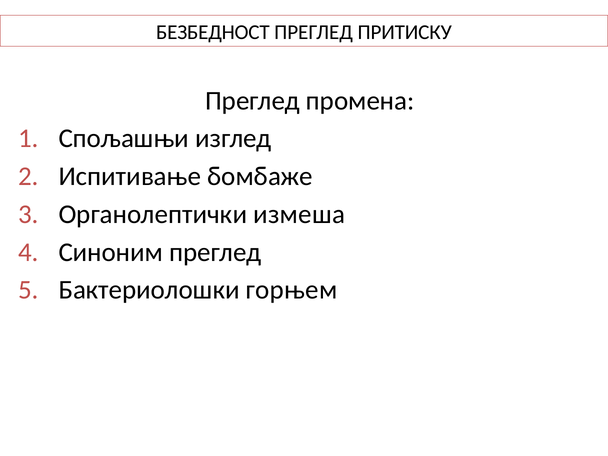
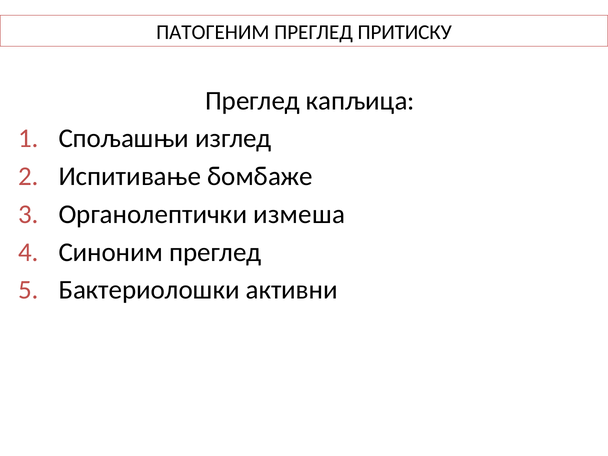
БЕЗБЕДНОСТ: БЕЗБЕДНОСТ -> ПАТОГЕНИМ (213, 32)
промена: промена -> капљица (360, 101)
горњем: горњем -> активни (292, 290)
